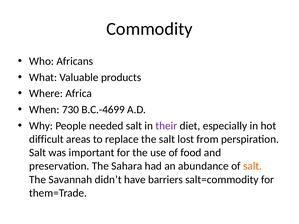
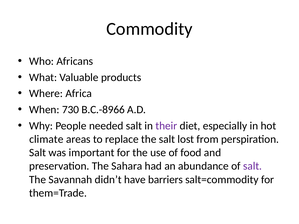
B.C.-4699: B.C.-4699 -> B.C.-8966 (103, 110)
difficult: difficult -> climate (46, 139)
salt colour: orange -> purple (253, 166)
